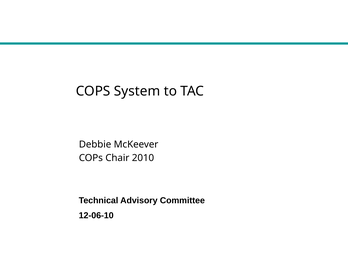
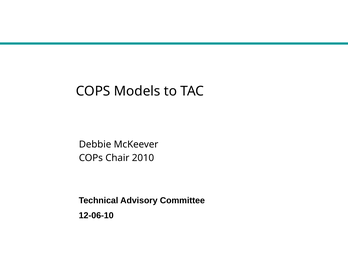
System: System -> Models (137, 91)
